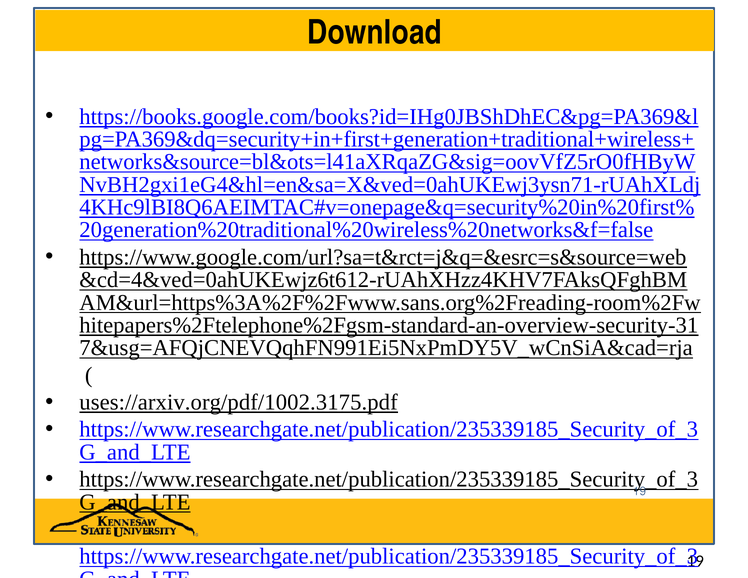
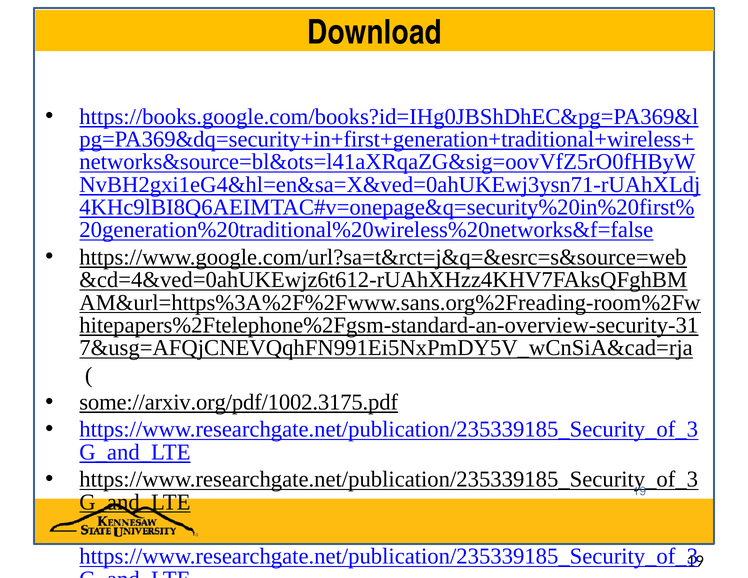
uses://arxiv.org/pdf/1002.3175.pdf: uses://arxiv.org/pdf/1002.3175.pdf -> some://arxiv.org/pdf/1002.3175.pdf (239, 402)
